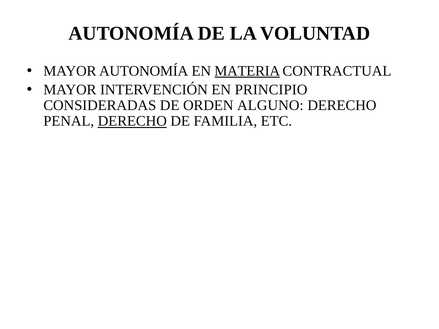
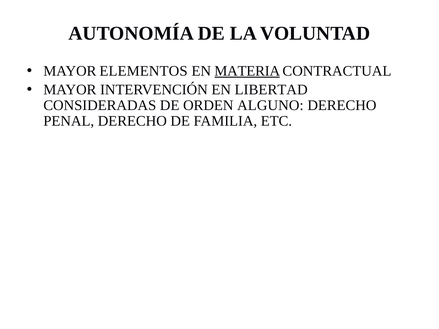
MAYOR AUTONOMÍA: AUTONOMÍA -> ELEMENTOS (144, 71)
PRINCIPIO: PRINCIPIO -> LIBERTAD (271, 90)
DERECHO underline: present -> none (132, 121)
